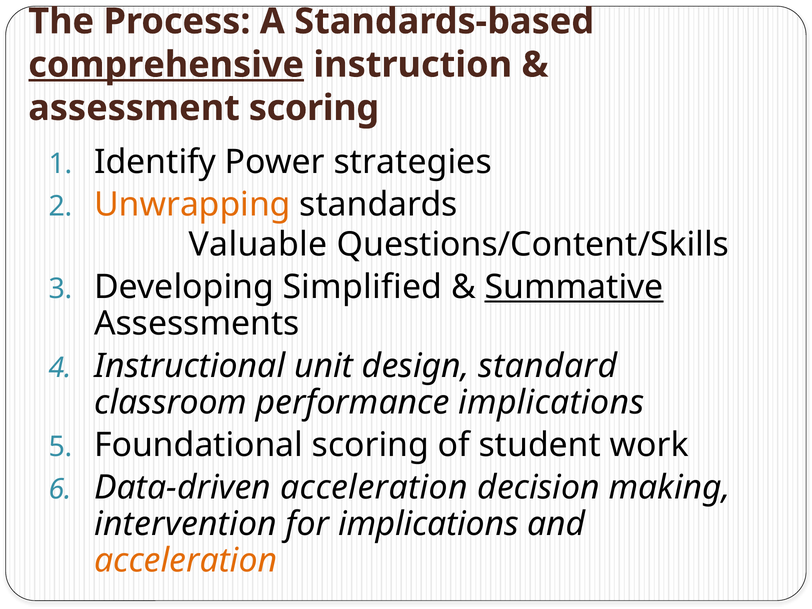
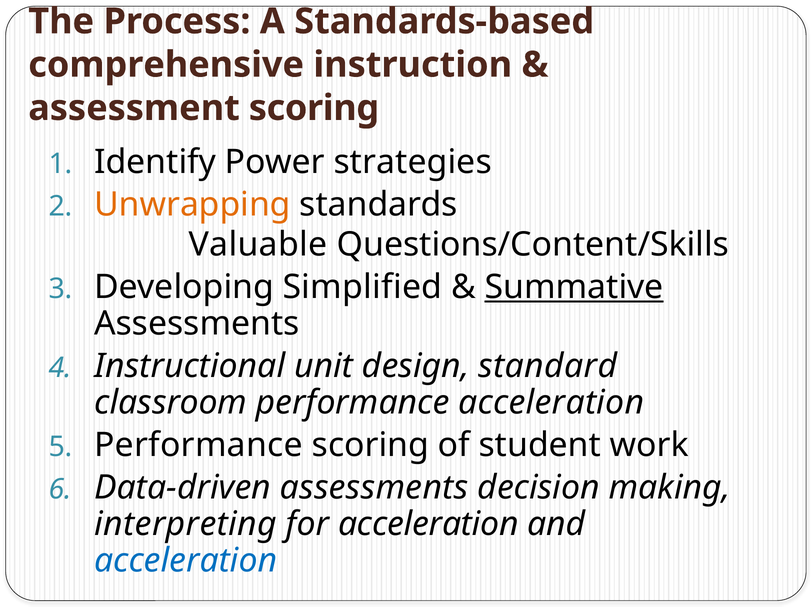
comprehensive underline: present -> none (166, 65)
performance implications: implications -> acceleration (551, 403)
Foundational: Foundational -> Performance (199, 445)
Data-driven acceleration: acceleration -> assessments (374, 487)
intervention: intervention -> interpreting (186, 524)
for implications: implications -> acceleration (428, 524)
acceleration colour: orange -> blue (186, 561)
